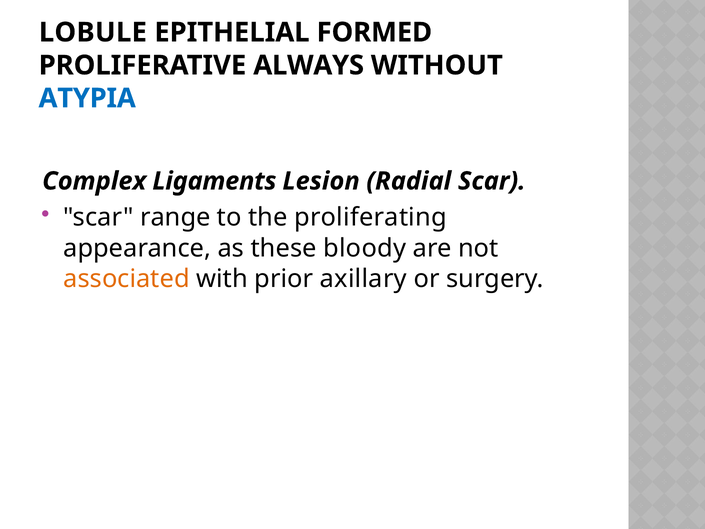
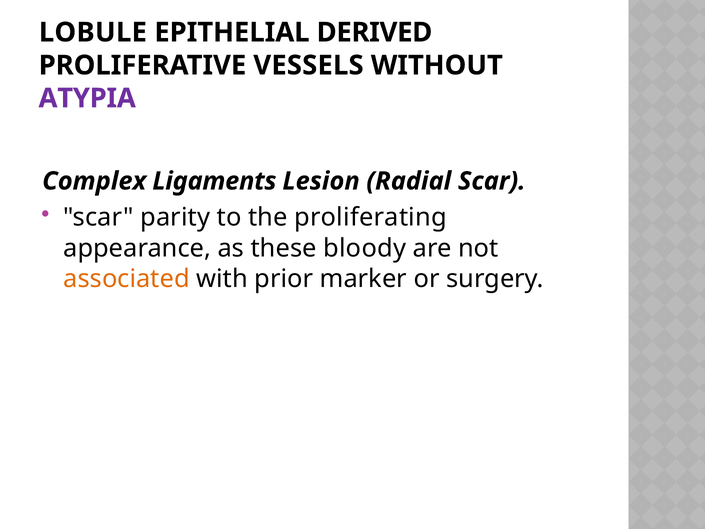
FORMED: FORMED -> DERIVED (374, 32)
ALWAYS: ALWAYS -> VESSELS (308, 65)
ATYPIA colour: blue -> purple (87, 98)
range: range -> parity (175, 217)
axillary: axillary -> marker (363, 279)
